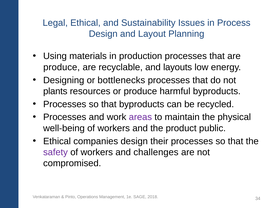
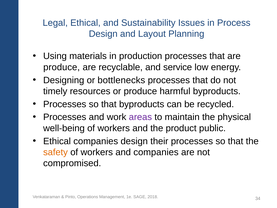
layouts: layouts -> service (178, 67)
plants: plants -> timely (55, 91)
safety colour: purple -> orange (55, 152)
and challenges: challenges -> companies (156, 152)
